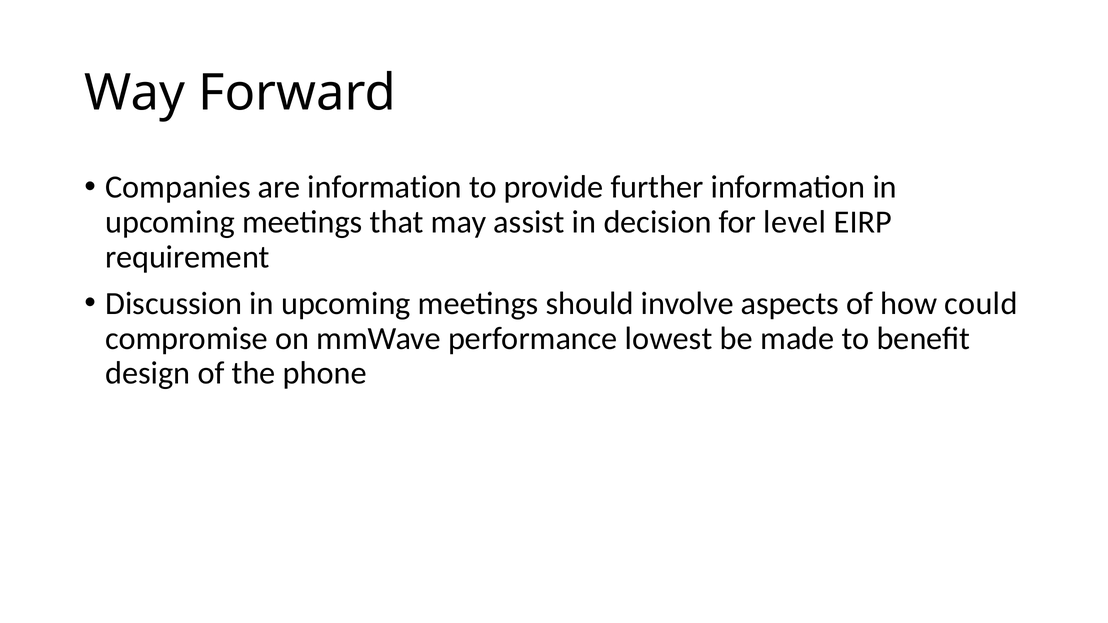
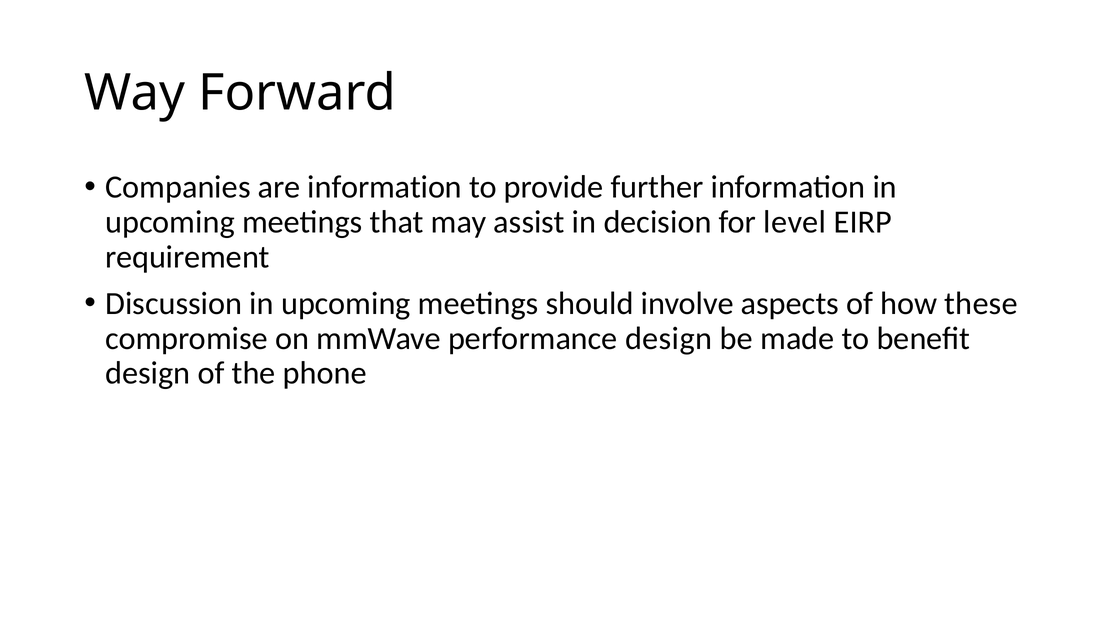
could: could -> these (981, 304)
performance lowest: lowest -> design (669, 339)
